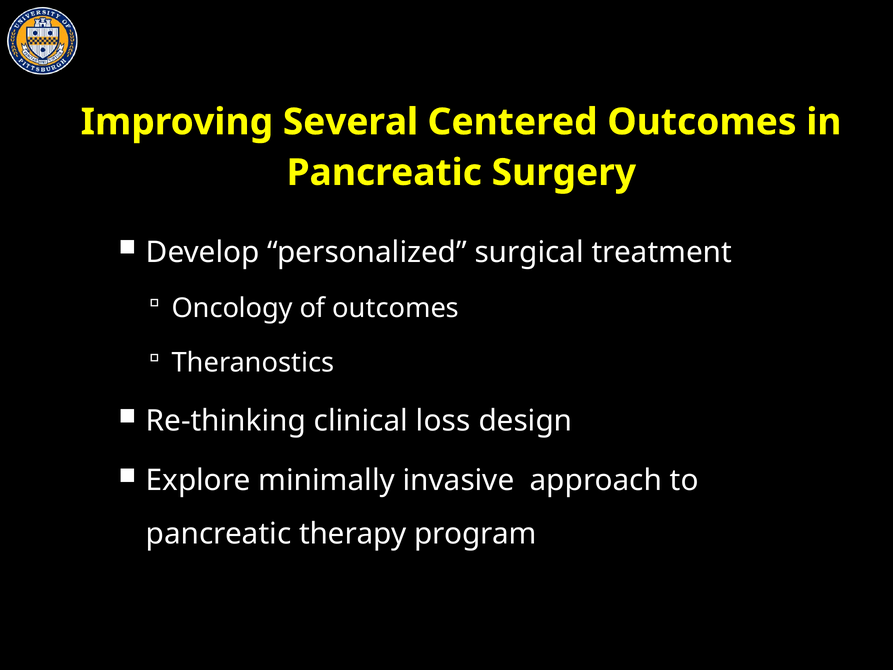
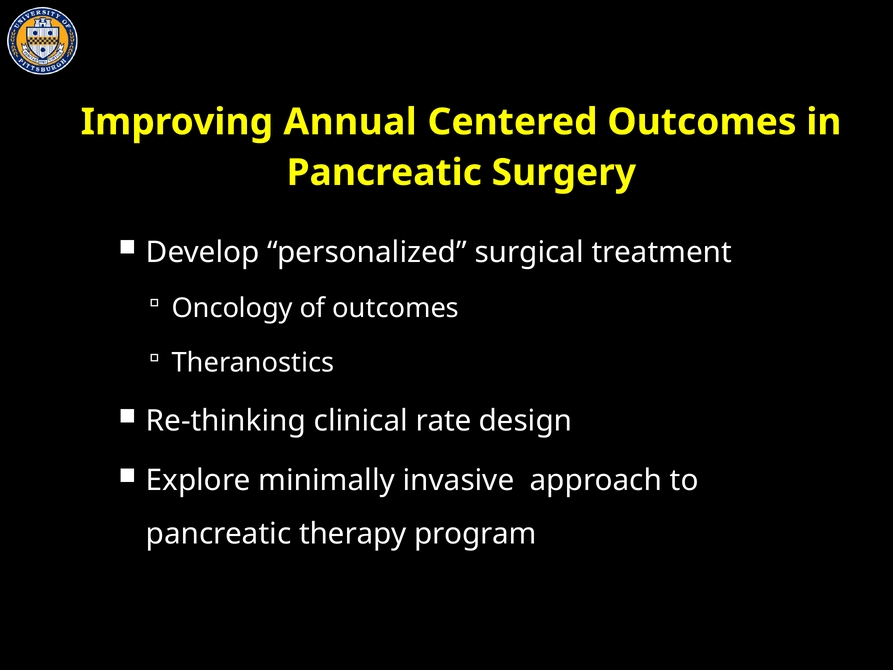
Several: Several -> Annual (350, 122)
loss: loss -> rate (444, 421)
